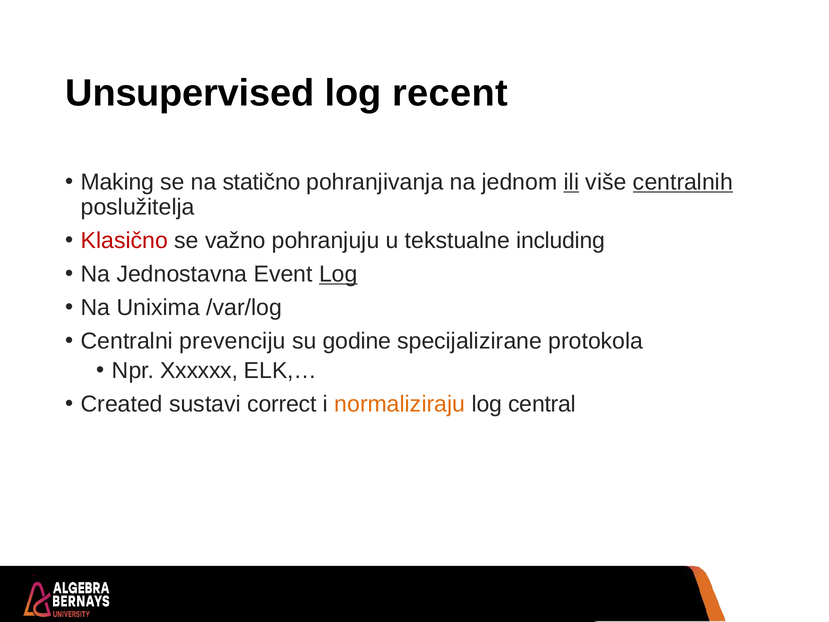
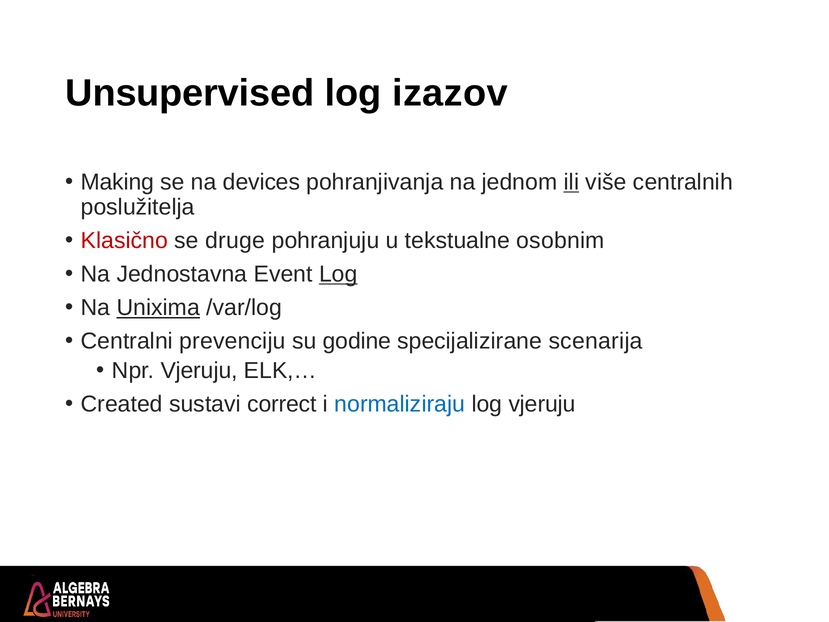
recent: recent -> izazov (450, 93)
statično: statično -> devices (262, 182)
centralnih underline: present -> none (683, 182)
važno: važno -> druge (235, 240)
including: including -> osobnim (560, 240)
Unixima underline: none -> present (158, 308)
protokola: protokola -> scenarija (596, 341)
Npr Xxxxxx: Xxxxxx -> Vjeruju (199, 370)
normaliziraju colour: orange -> blue (400, 404)
log central: central -> vjeruju (542, 404)
